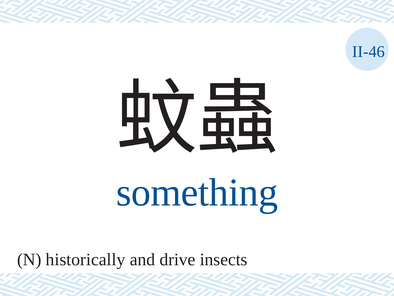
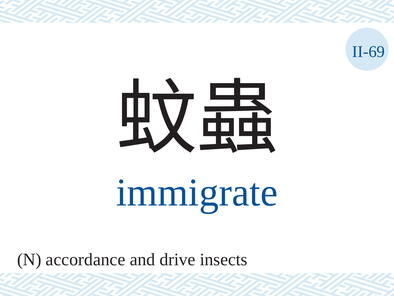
II-46: II-46 -> II-69 (369, 52)
something: something -> immigrate (197, 192)
historically: historically -> accordance (86, 259)
